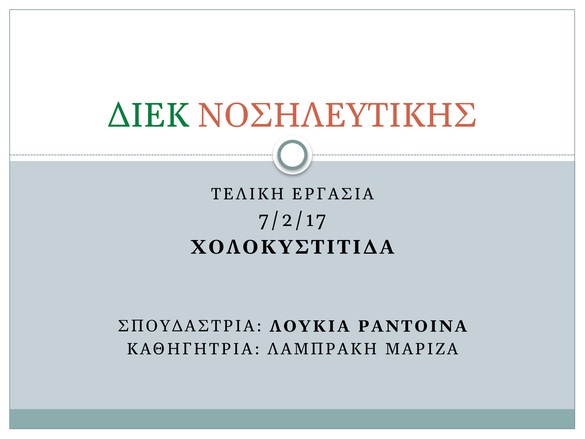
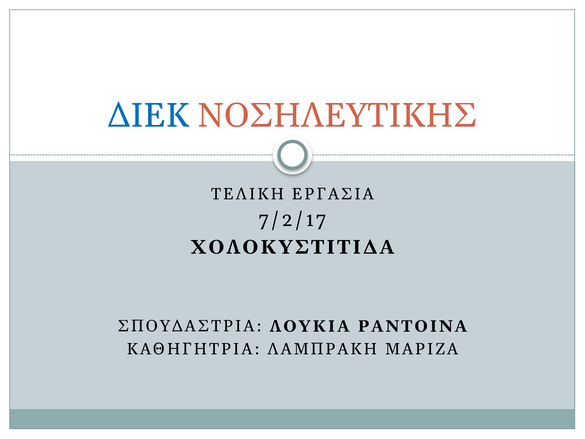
ΔΙΕΚ colour: green -> blue (149, 116)
